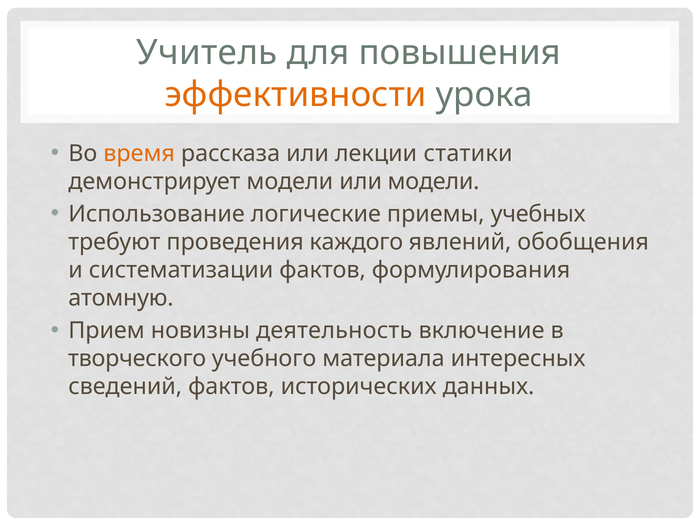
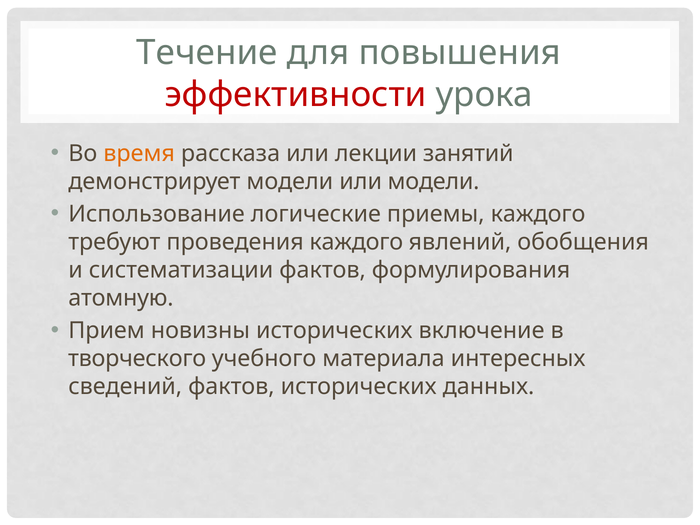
Учитель: Учитель -> Течение (207, 52)
эффективности colour: orange -> red (296, 94)
статики: статики -> занятий (468, 153)
приемы учебных: учебных -> каждого (538, 214)
новизны деятельность: деятельность -> исторических (334, 331)
